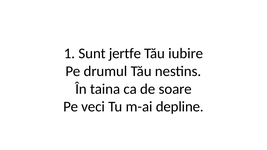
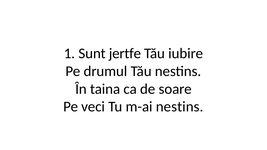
m-ai depline: depline -> nestins (180, 107)
